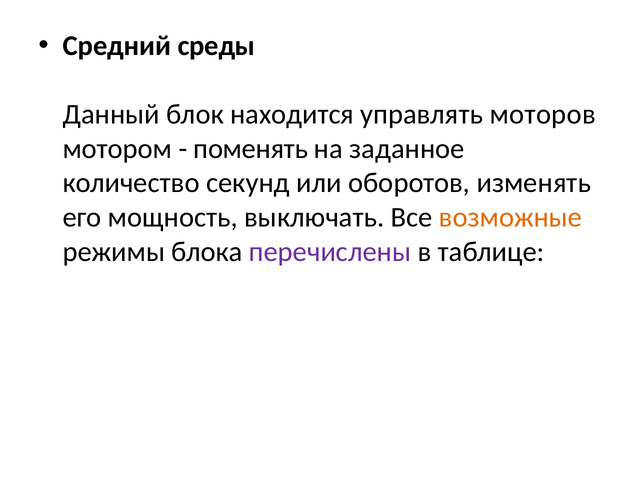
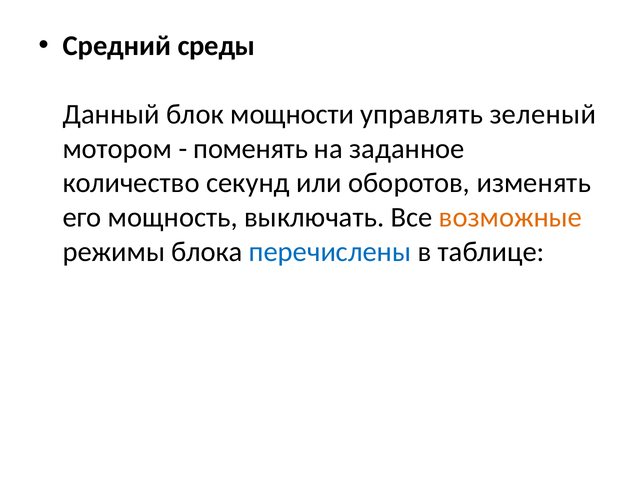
находится: находится -> мощности (292, 114)
моторов: моторов -> зеленый (543, 114)
перечислены colour: purple -> blue (330, 252)
